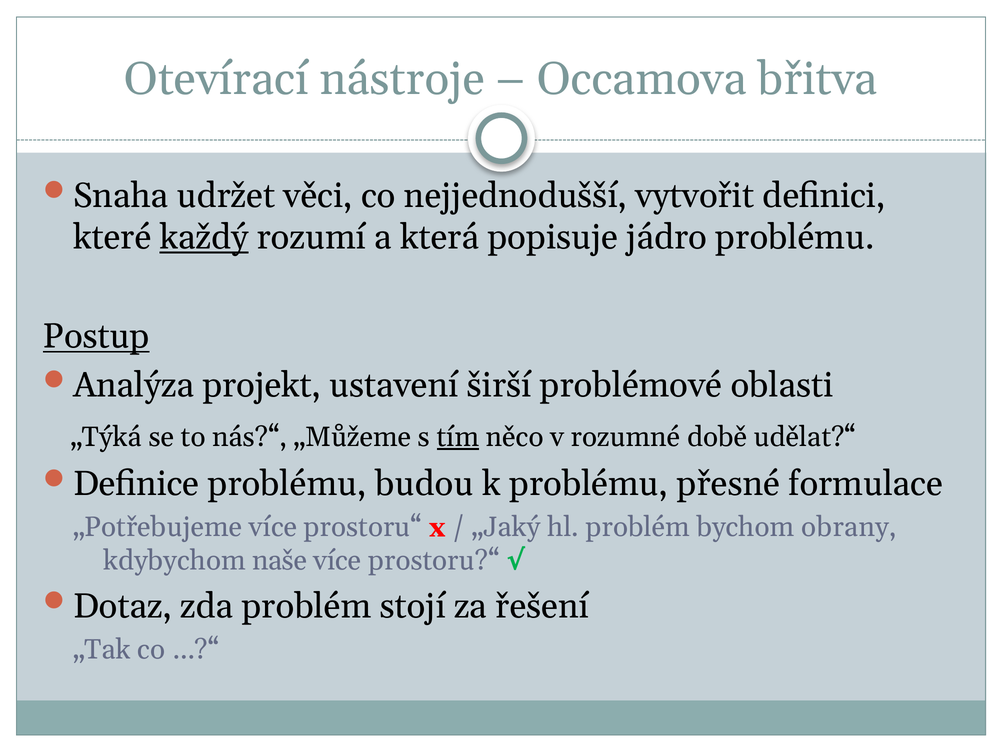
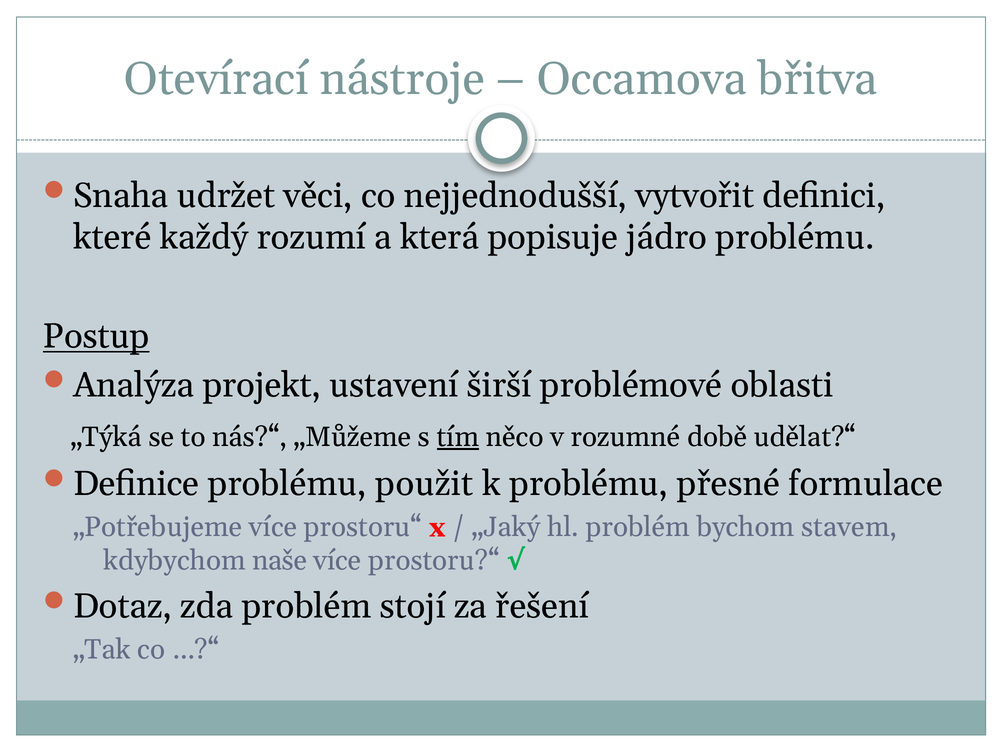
každý underline: present -> none (204, 238)
budou: budou -> použit (424, 484)
obrany: obrany -> stavem (849, 527)
